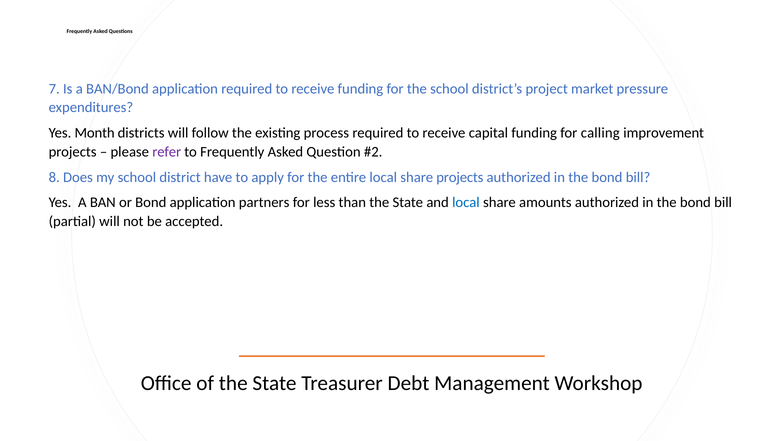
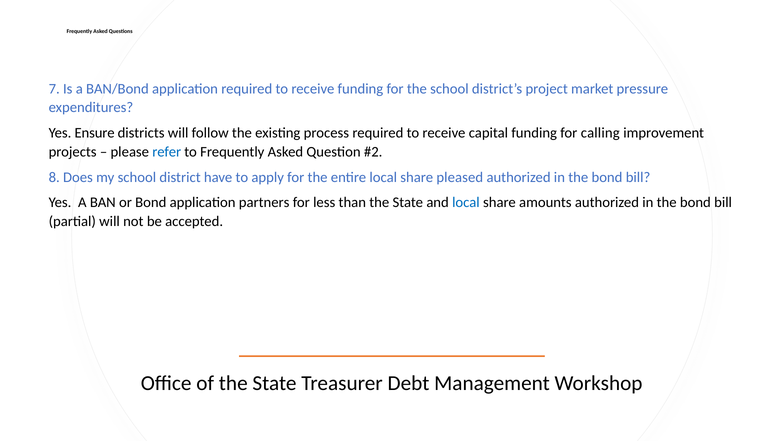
Month: Month -> Ensure (95, 133)
refer colour: purple -> blue (167, 152)
share projects: projects -> pleased (460, 177)
